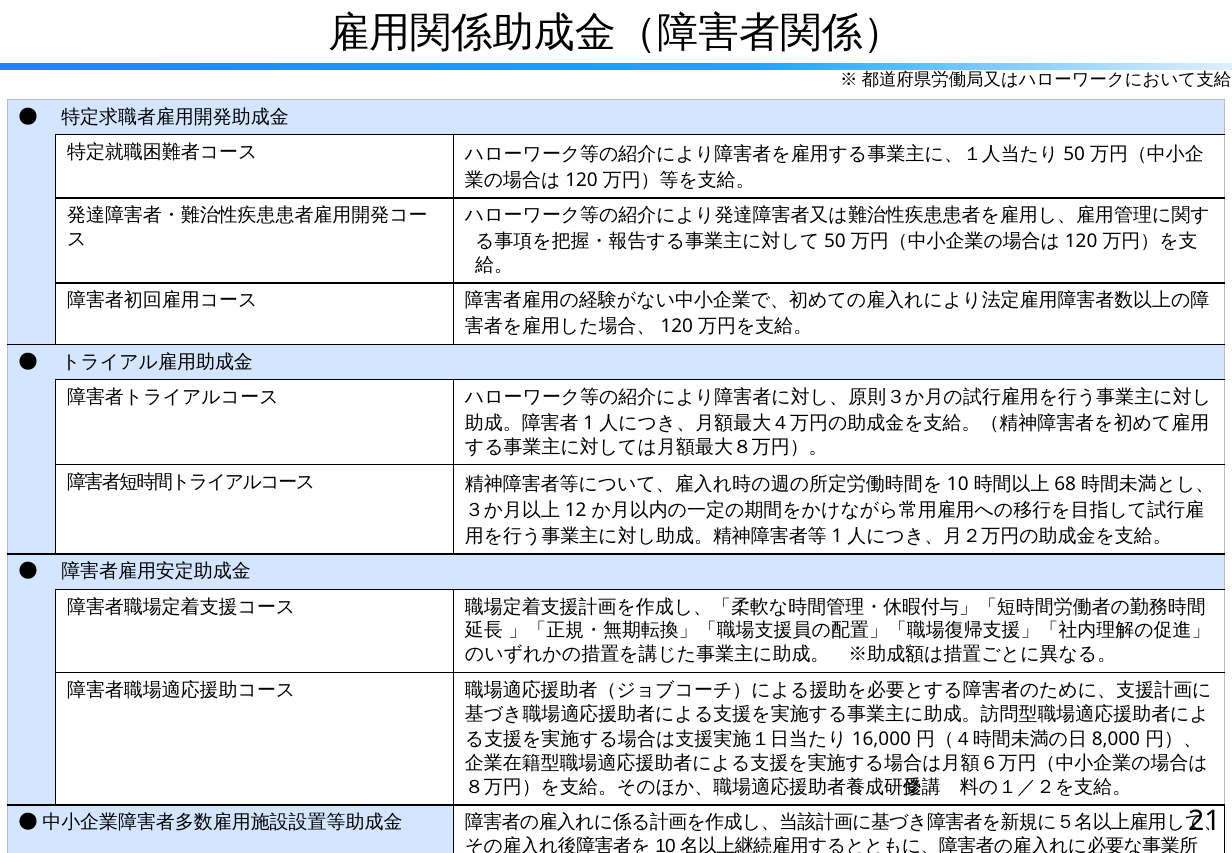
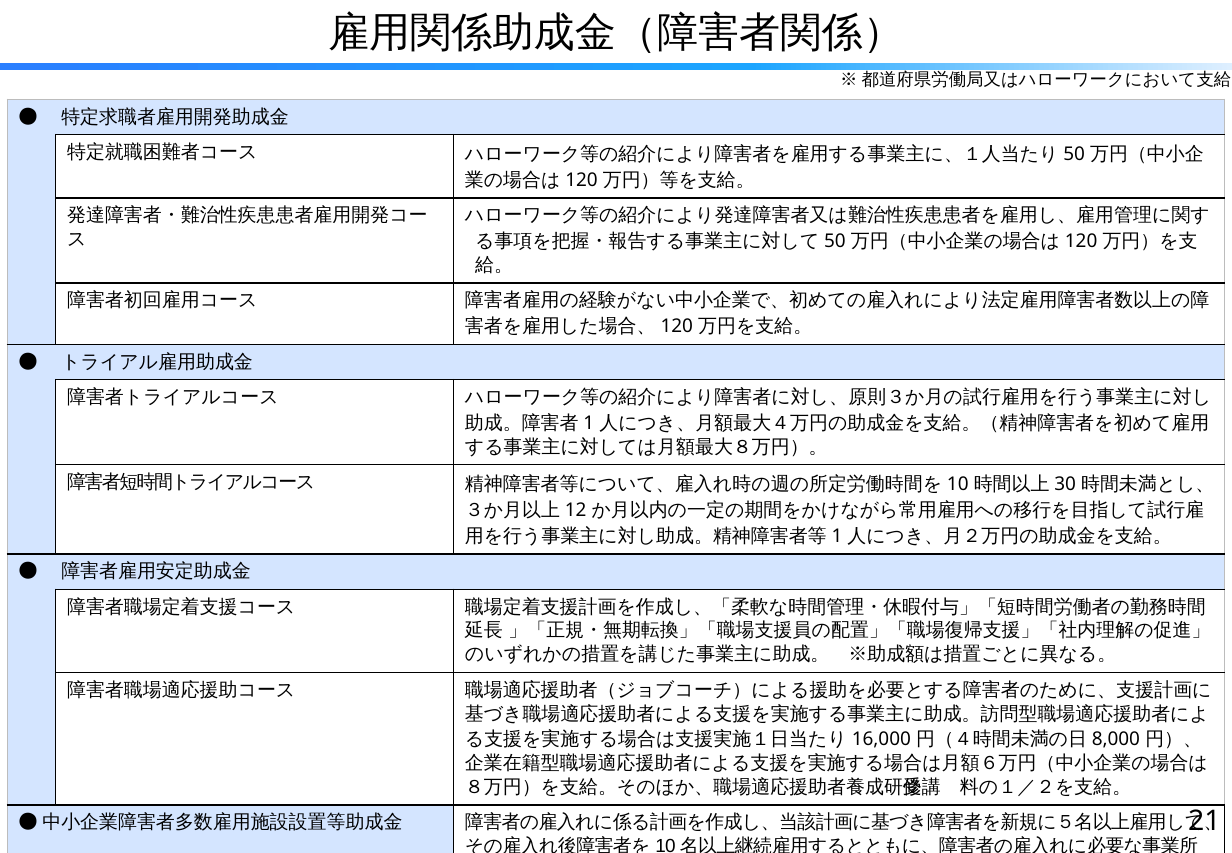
68: 68 -> 30 (1065, 484)
